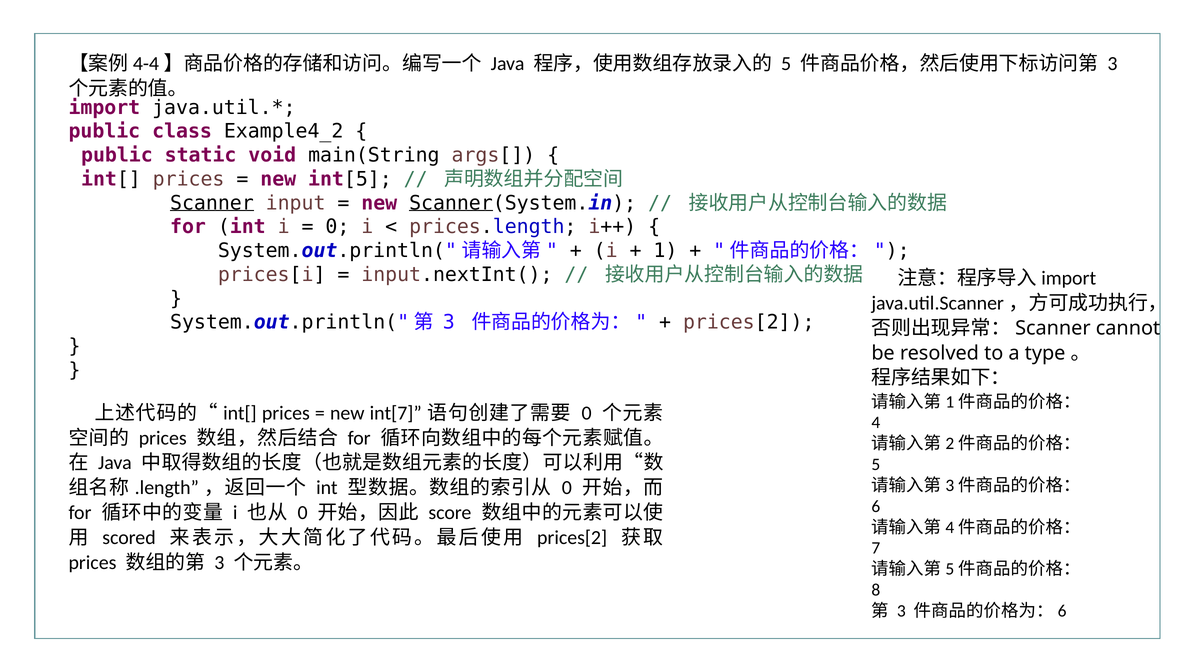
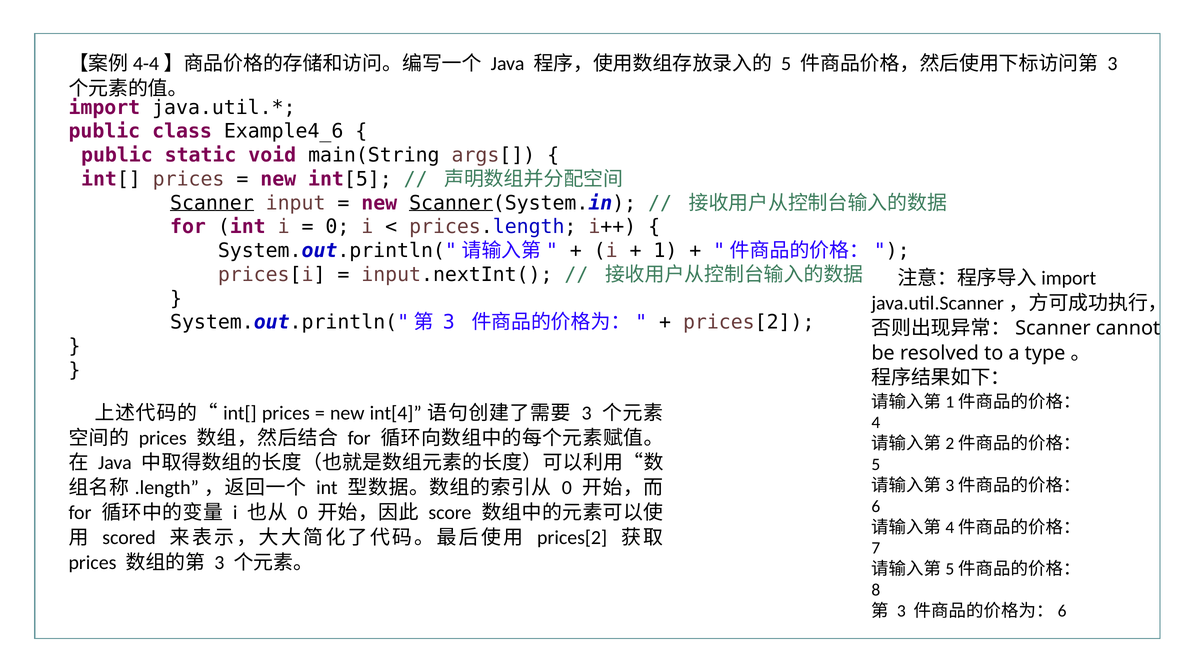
Example4_2: Example4_2 -> Example4_6 (284, 131)
int[7: int[7 -> int[4 (396, 413)
0: 0 -> 3 (587, 413)
